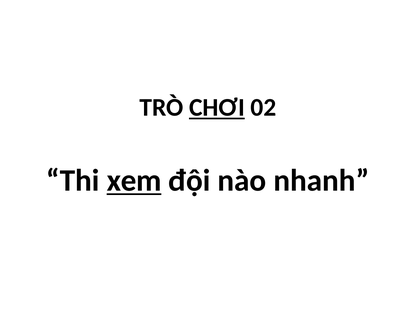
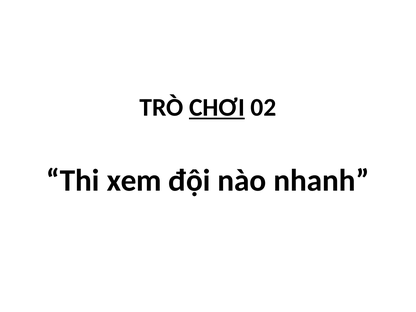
xem underline: present -> none (134, 181)
